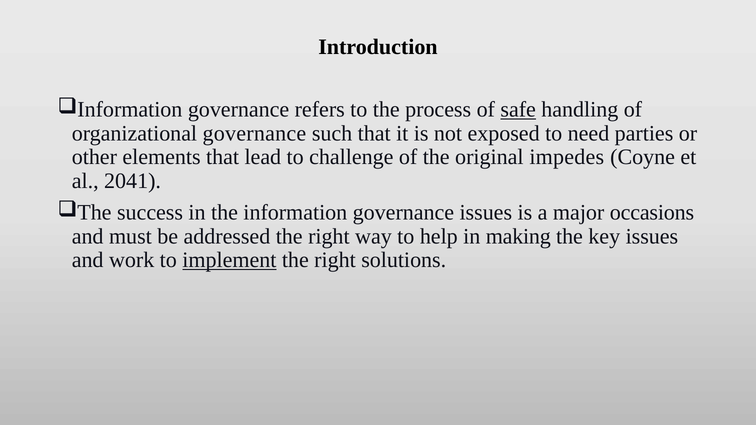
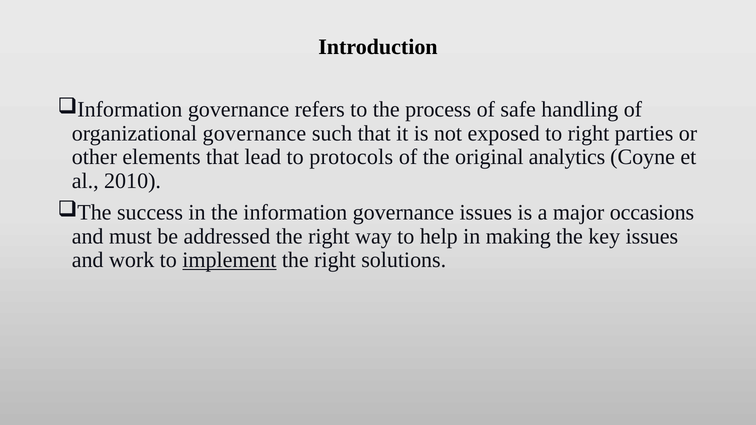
safe underline: present -> none (518, 110)
to need: need -> right (588, 133)
challenge: challenge -> protocols (351, 157)
impedes: impedes -> analytics (567, 157)
2041: 2041 -> 2010 (133, 181)
